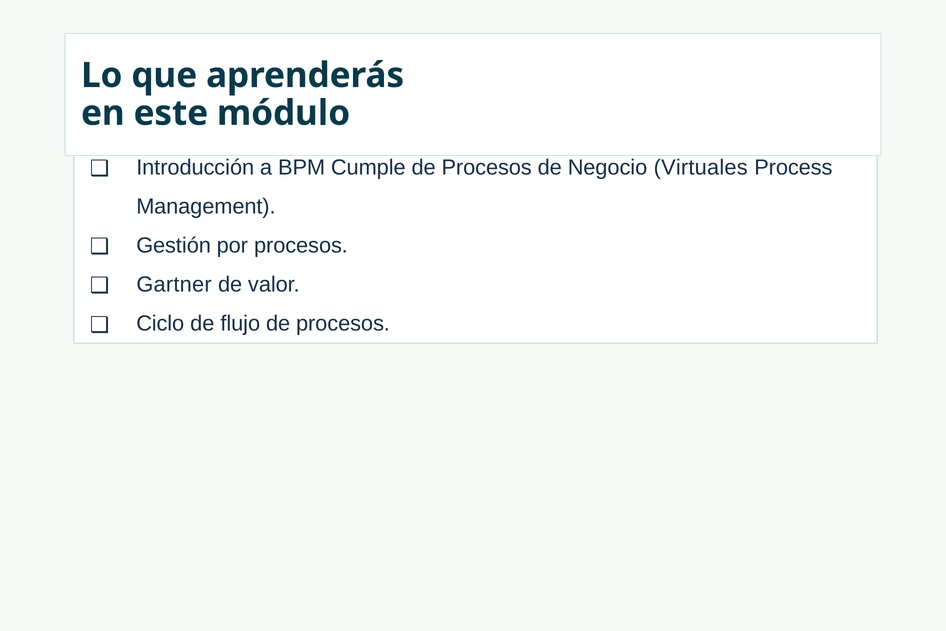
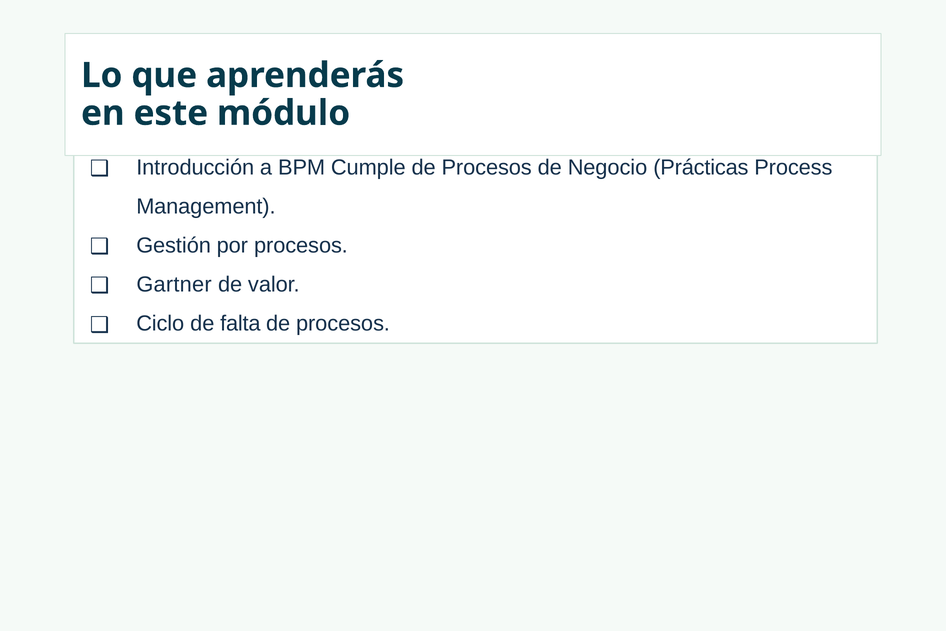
Virtuales: Virtuales -> Prácticas (701, 167)
flujo: flujo -> falta (240, 324)
